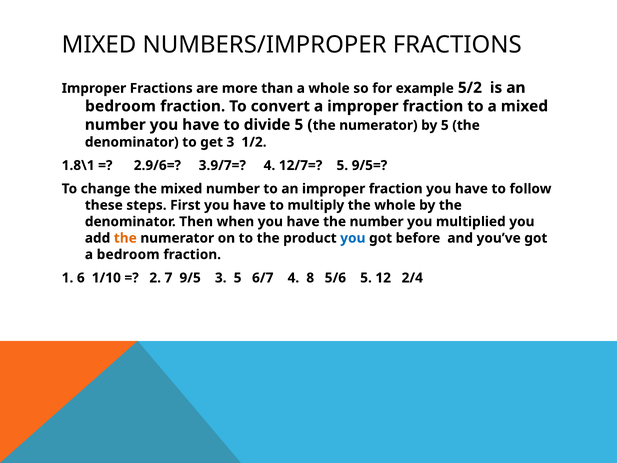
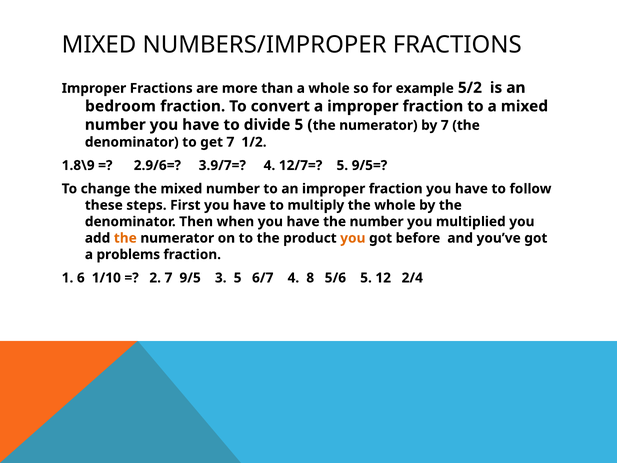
by 5: 5 -> 7 (445, 125)
get 3: 3 -> 7 (230, 142)
1.8\1: 1.8\1 -> 1.8\9 (78, 165)
you colour: blue -> orange (353, 238)
a bedroom: bedroom -> problems (128, 254)
